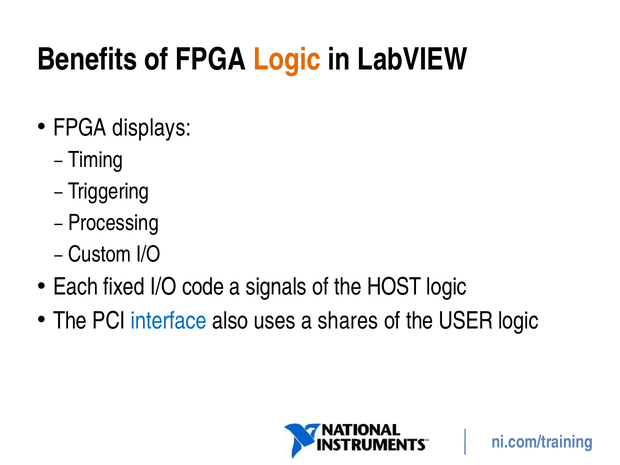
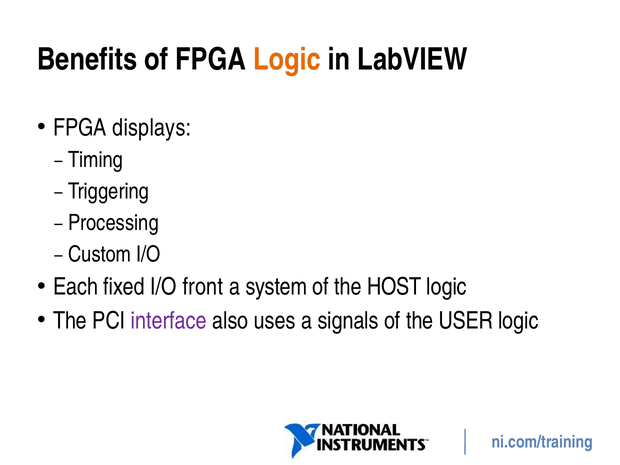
code: code -> front (203, 287)
signals: signals -> system (276, 287)
interface colour: blue -> purple (169, 321)
shares: shares -> signals (348, 321)
